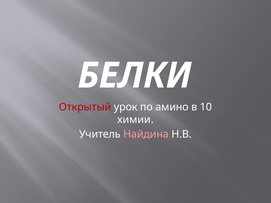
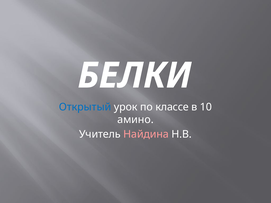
Открытый colour: red -> blue (85, 107)
амино: амино -> классе (172, 107)
химии: химии -> амино (135, 120)
